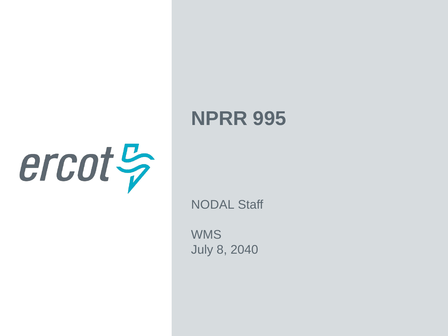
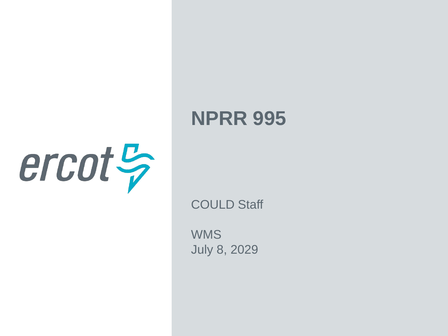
NODAL: NODAL -> COULD (213, 205)
2040: 2040 -> 2029 (244, 250)
